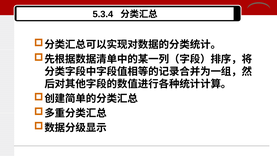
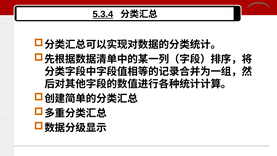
5.3.4 underline: none -> present (103, 14)
